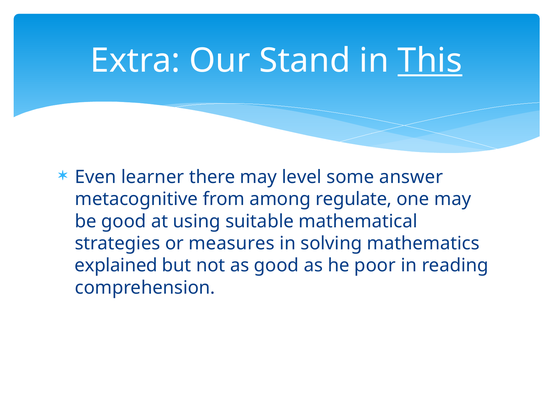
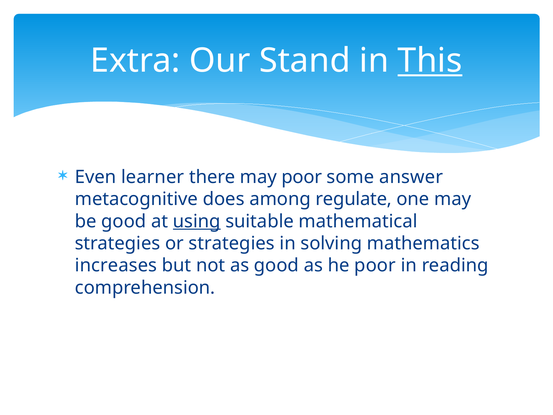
may level: level -> poor (302, 177)
from: from -> does (224, 199)
using underline: none -> present (197, 221)
or measures: measures -> strategies (232, 243)
explained: explained -> increases (116, 265)
